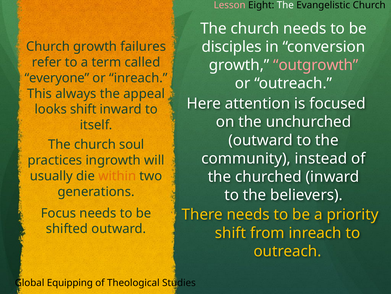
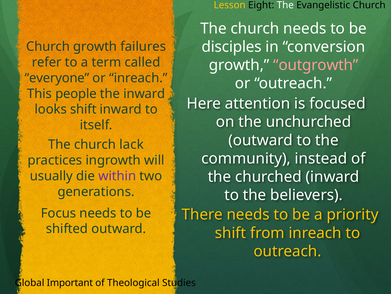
Lesson colour: pink -> yellow (230, 5)
always: always -> people (76, 93)
the appeal: appeal -> inward (144, 93)
soul: soul -> lack (132, 144)
within colour: orange -> purple (117, 176)
Equipping: Equipping -> Important (70, 282)
